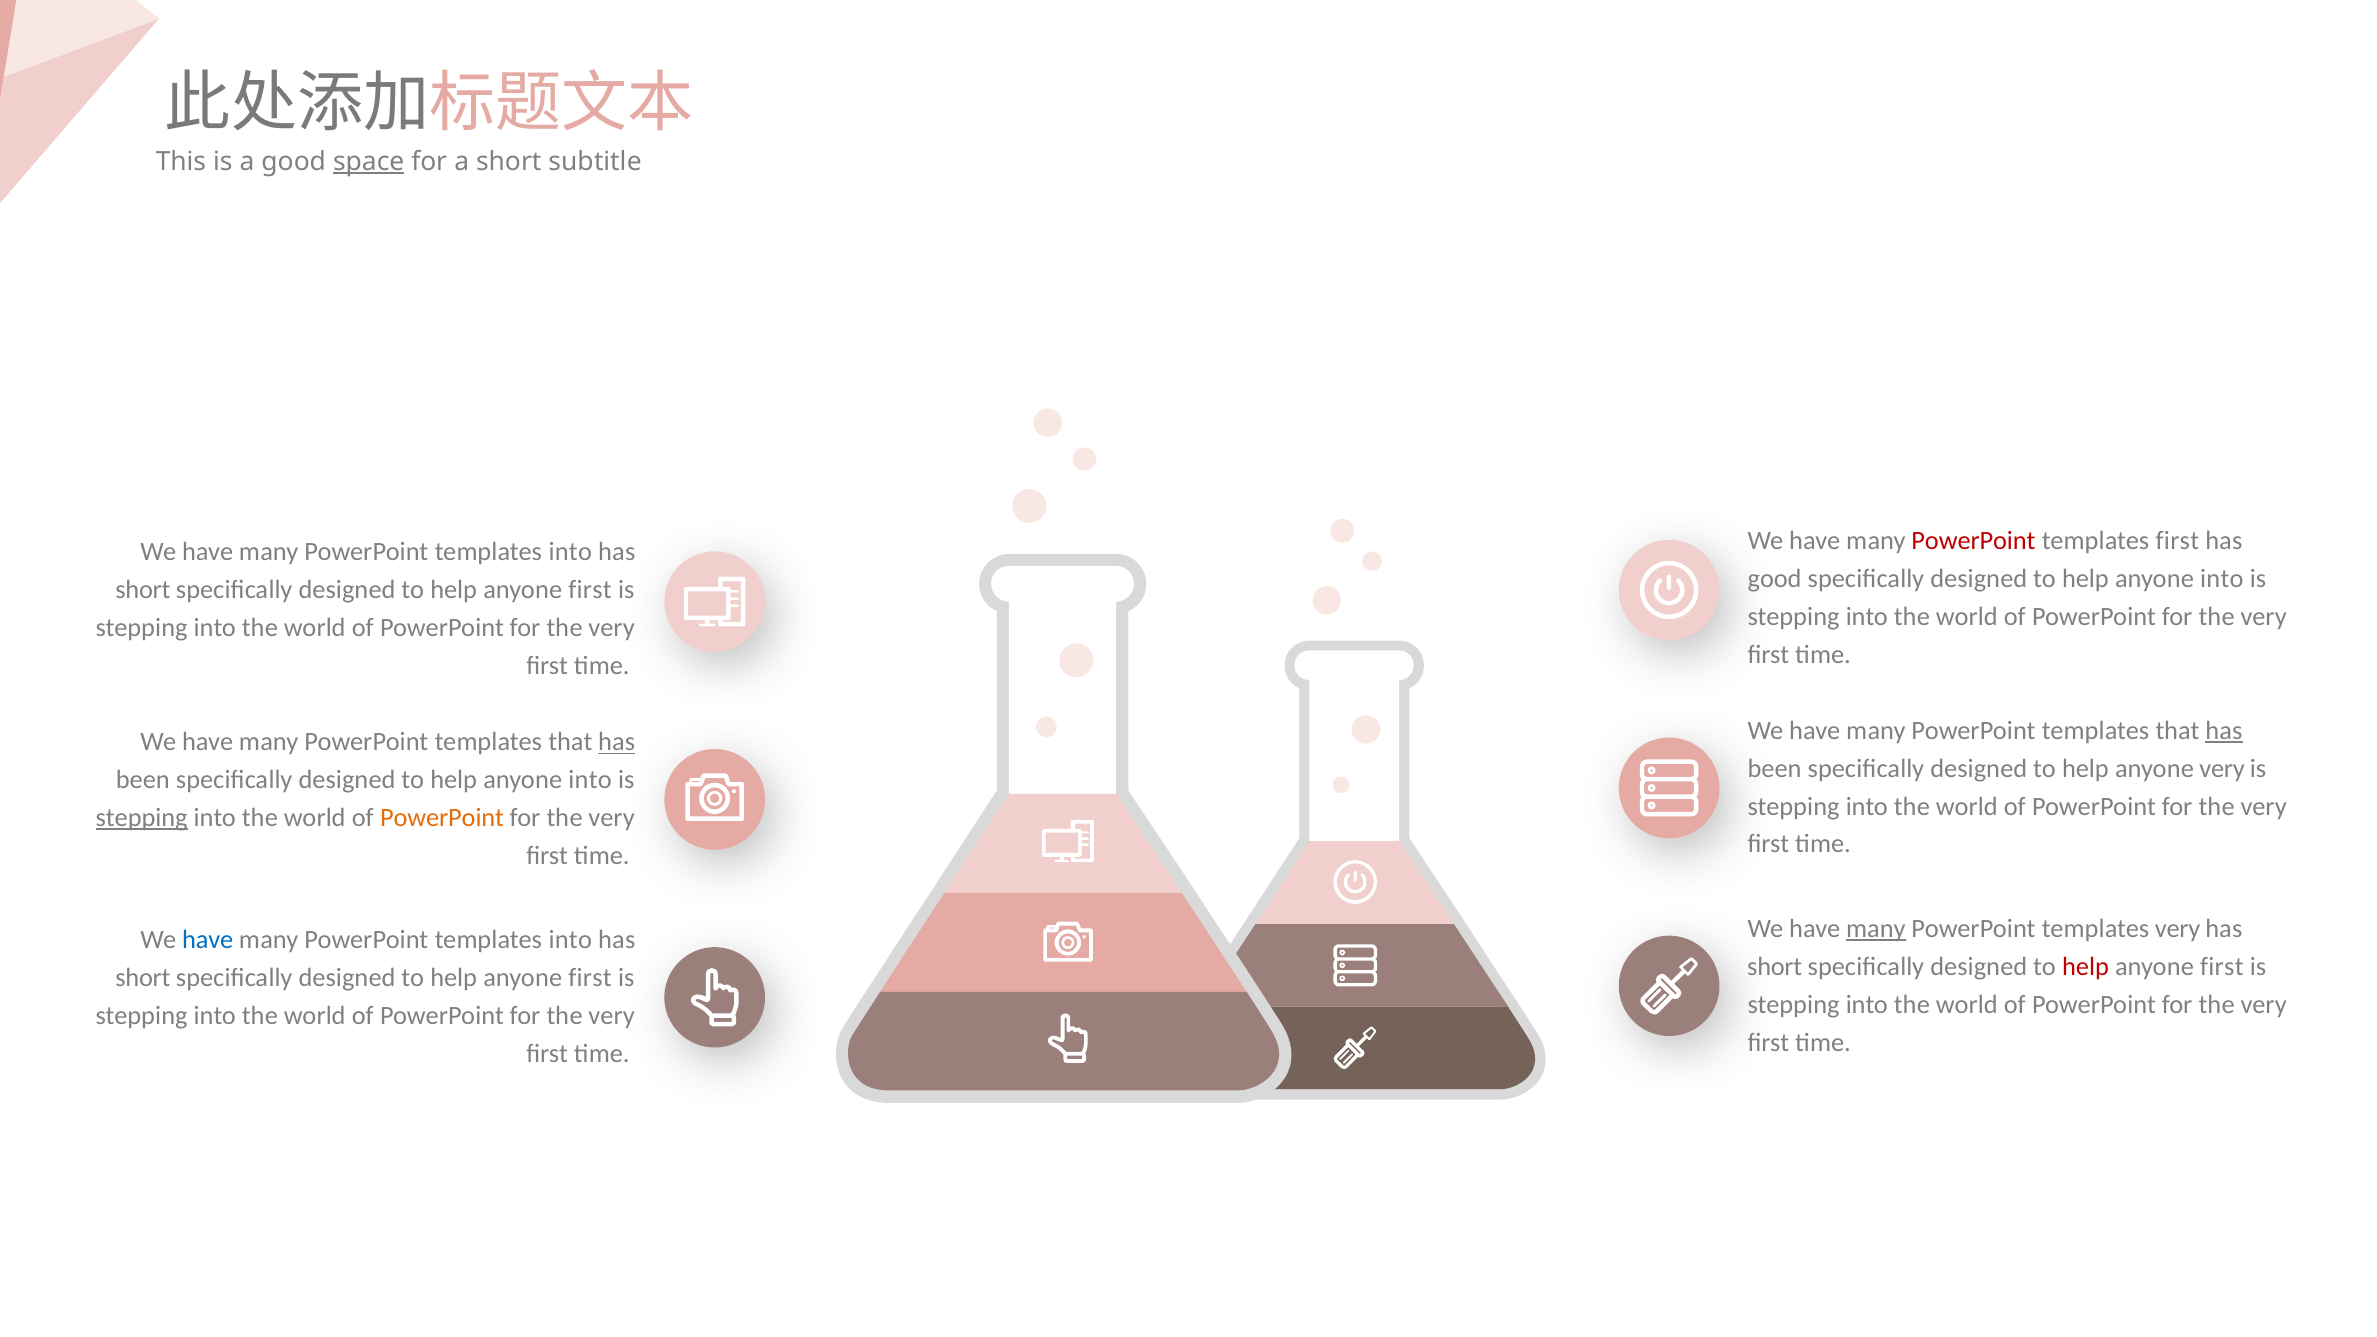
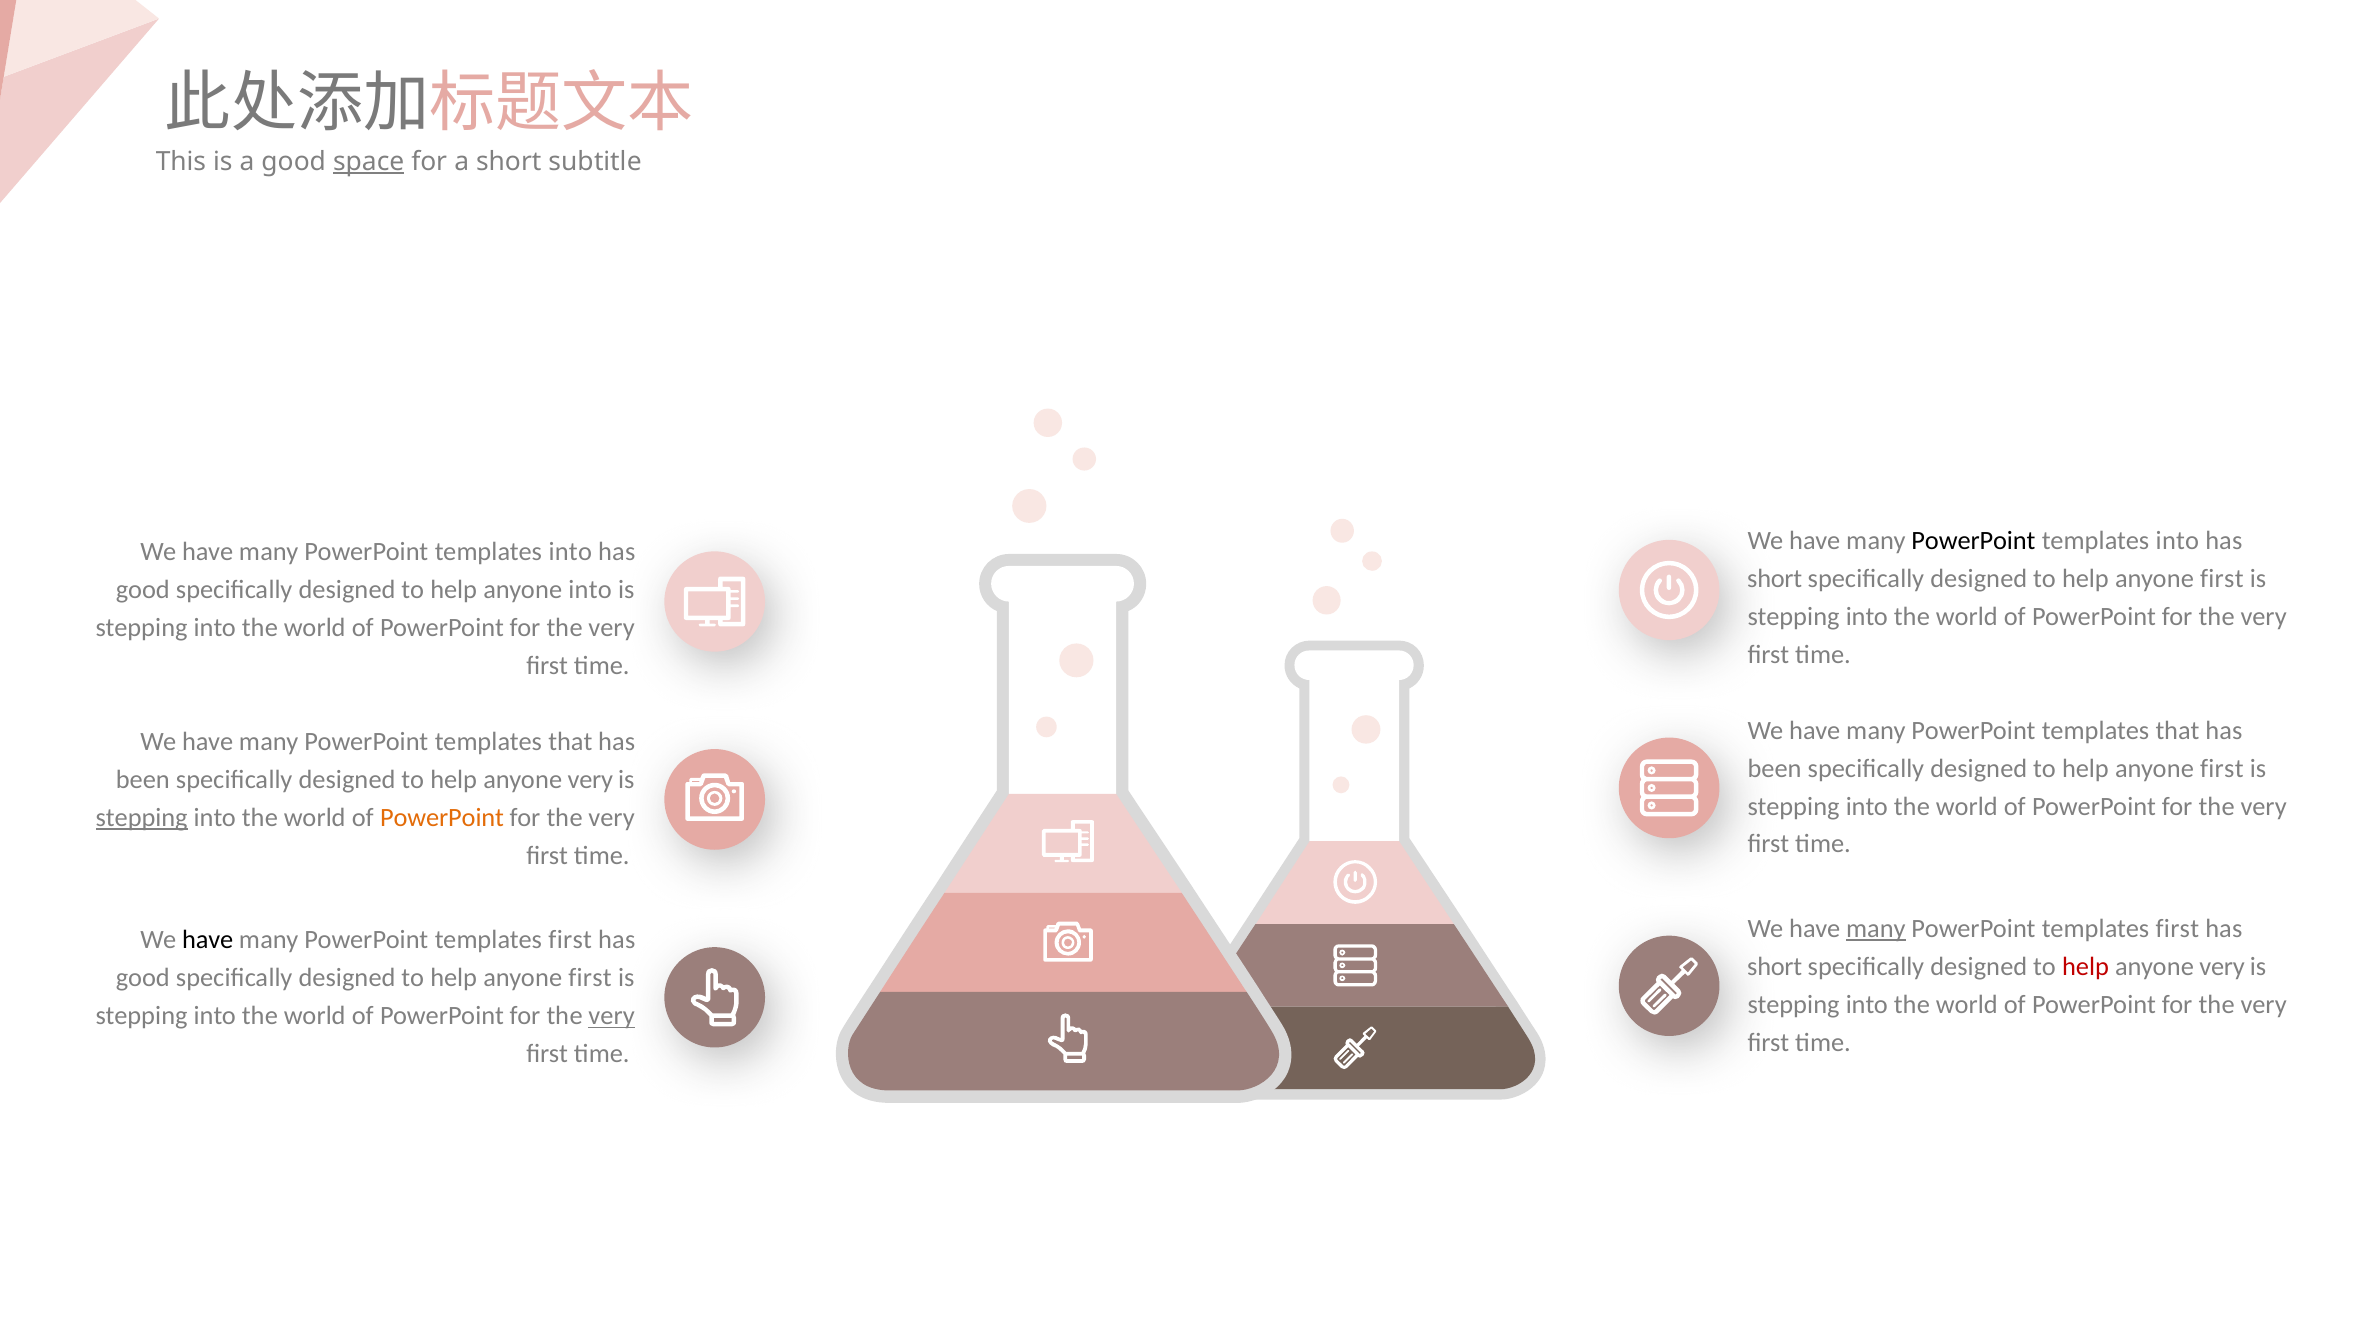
PowerPoint colour: red -> black (1973, 541)
first: first -> into (2177, 541)
good: good -> short (1775, 579)
into: into -> first (2222, 579)
short: short -> good (143, 590)
first: first -> into (590, 590)
has underline: present -> none (2224, 731)
has underline: present -> none (617, 742)
very: very -> first (2222, 768)
into: into -> very (590, 780)
very: very -> first (2177, 929)
have colour: blue -> black (208, 940)
into: into -> first (570, 940)
first: first -> very (2222, 967)
short: short -> good (143, 978)
very underline: none -> present (612, 1016)
